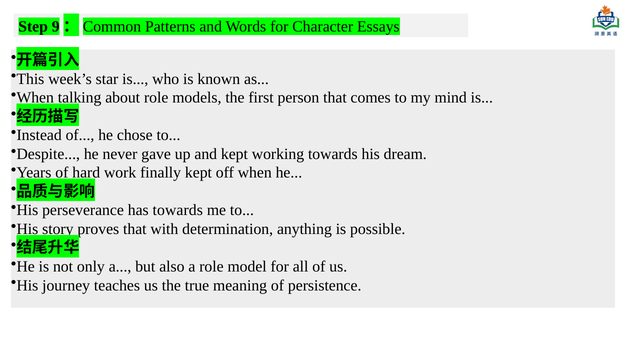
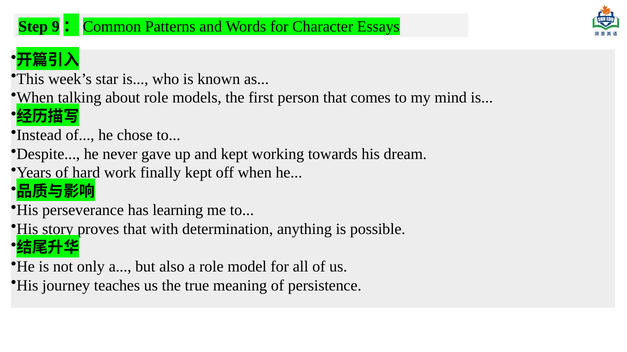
has towards: towards -> learning (178, 211)
